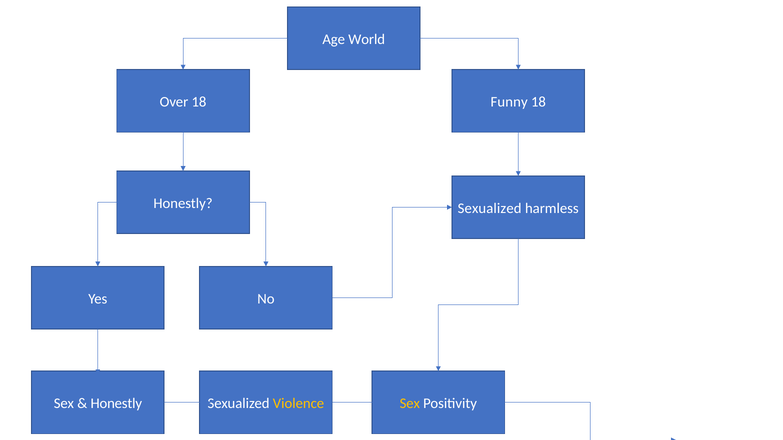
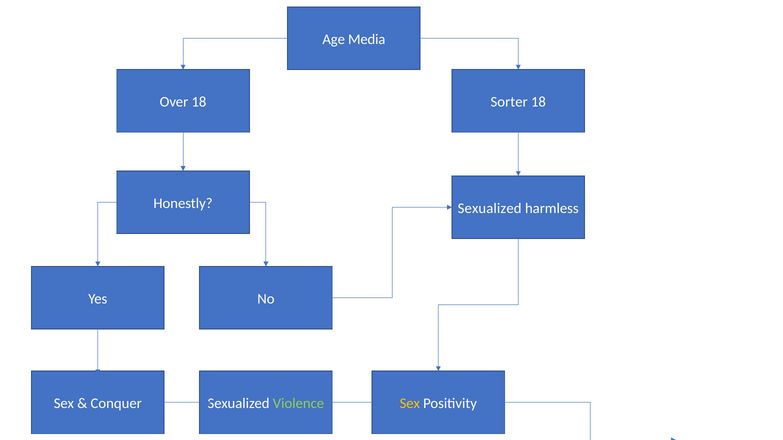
World: World -> Media (367, 39)
Funny: Funny -> Sorter (509, 102)
Honestly: Honestly -> Conquer (116, 404)
Violence colour: yellow -> light green (298, 404)
